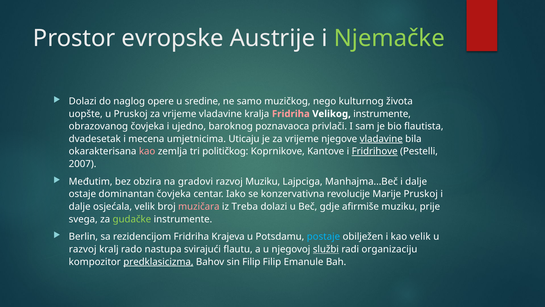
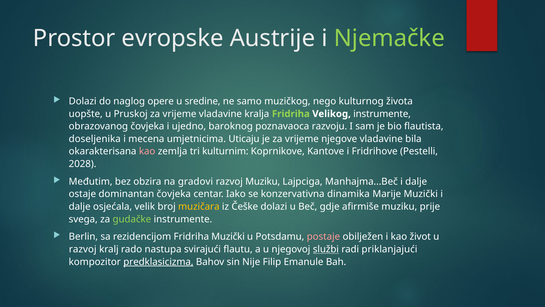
Fridriha colour: pink -> light green (291, 114)
privlači: privlači -> razvoju (329, 126)
dvadesetak: dvadesetak -> doseljenika (95, 139)
vladavine underline: present -> none (381, 139)
političkog: političkog -> kulturnim (225, 151)
Fridrihove underline: present -> none (375, 151)
2007: 2007 -> 2028 (83, 164)
revolucije: revolucije -> dinamika (348, 194)
Marije Pruskoj: Pruskoj -> Muzički (421, 194)
muzičara colour: pink -> yellow (199, 206)
Treba: Treba -> Češke (245, 206)
Fridriha Krajeva: Krajeva -> Muzički (228, 236)
postaje colour: light blue -> pink (323, 236)
kao velik: velik -> život (420, 236)
organizaciju: organizaciju -> priklanjajući (389, 249)
sin Filip: Filip -> Nije (251, 261)
